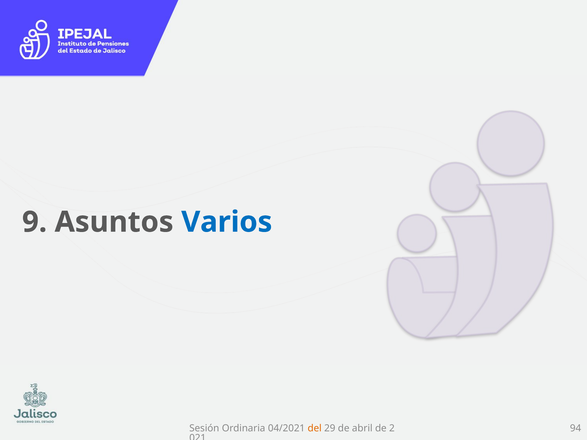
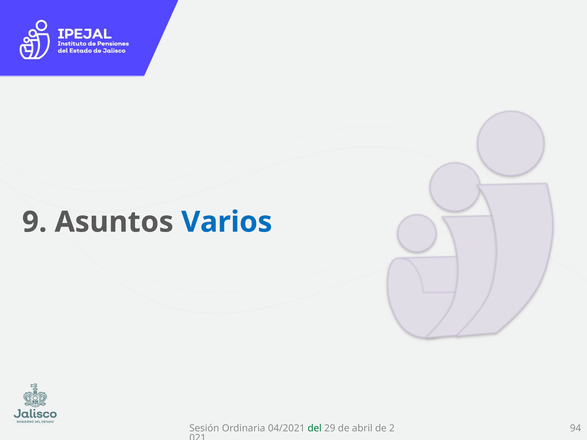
del colour: orange -> green (315, 428)
